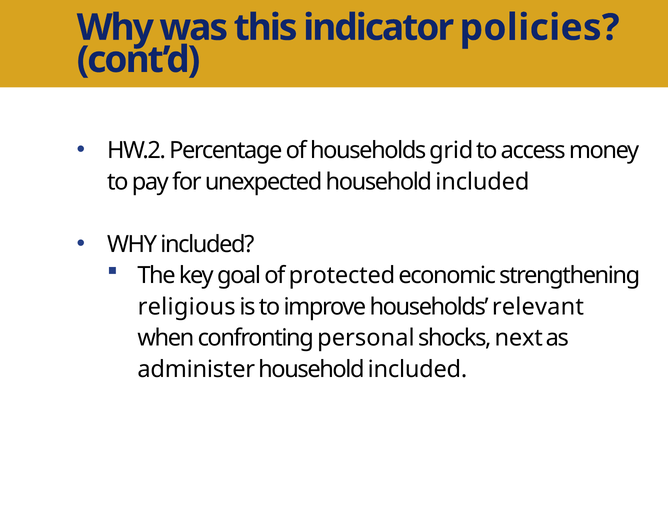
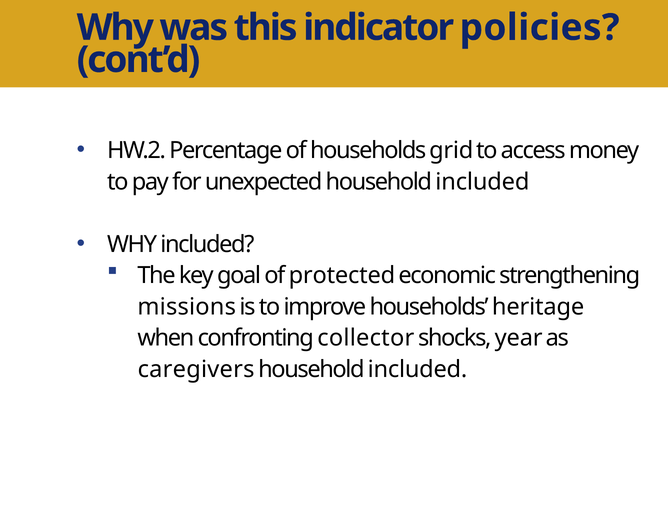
religious: religious -> missions (187, 306)
relevant: relevant -> heritage (538, 306)
personal: personal -> collector (366, 337)
next: next -> year (519, 337)
administer: administer -> caregivers (196, 369)
